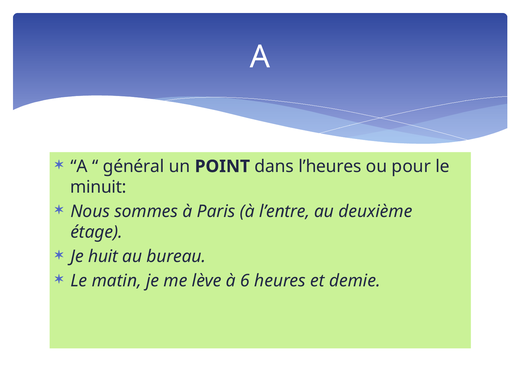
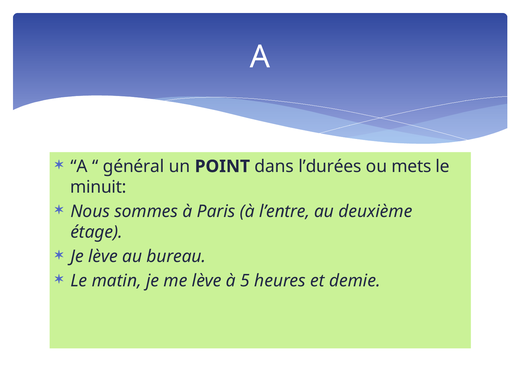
l’heures: l’heures -> l’durées (330, 166)
pour: pour -> mets (411, 166)
Je huit: huit -> lève (103, 256)
6: 6 -> 5 (245, 281)
